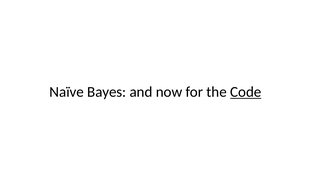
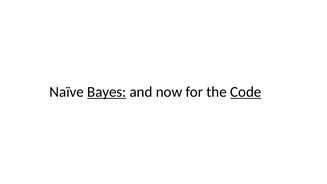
Bayes underline: none -> present (107, 92)
